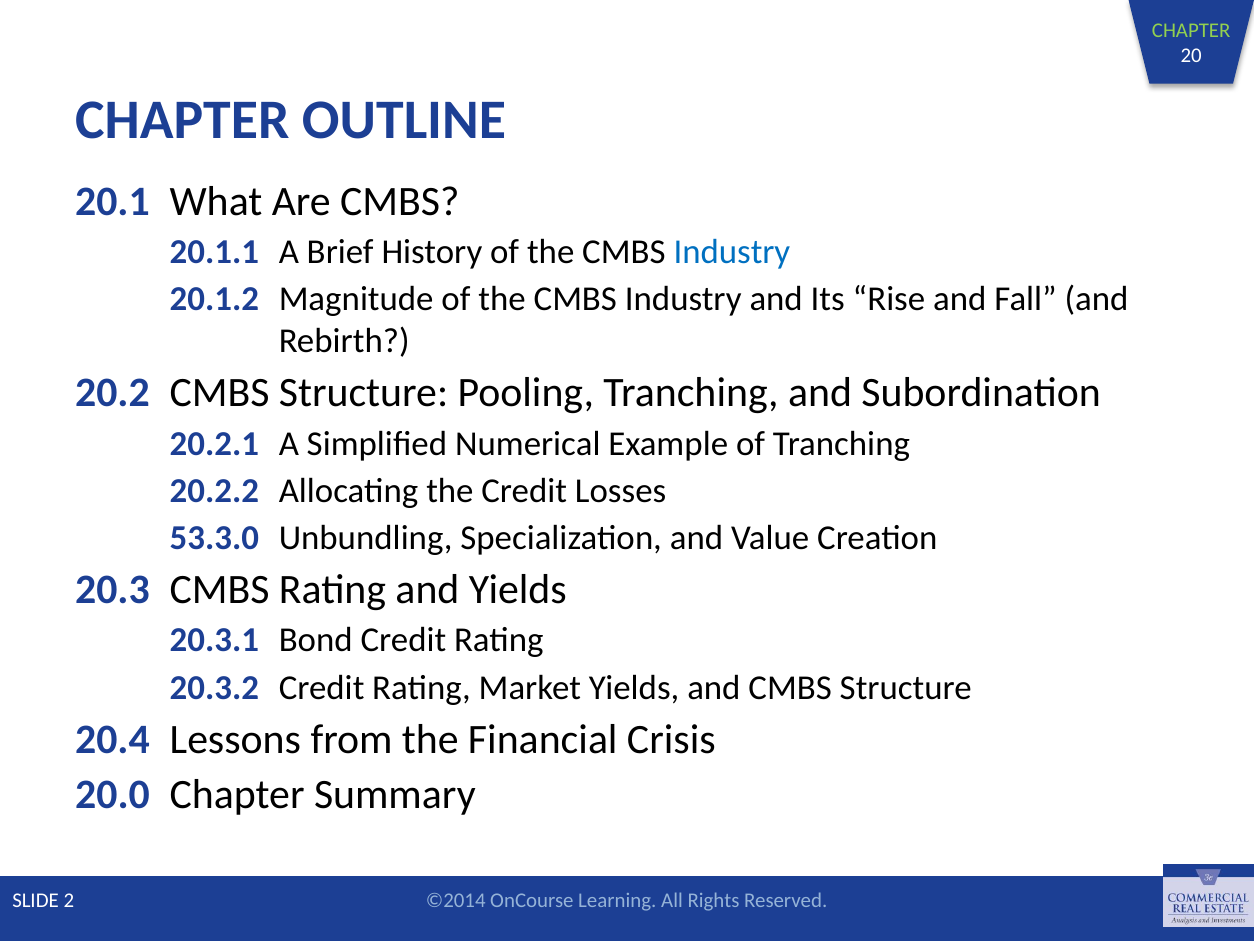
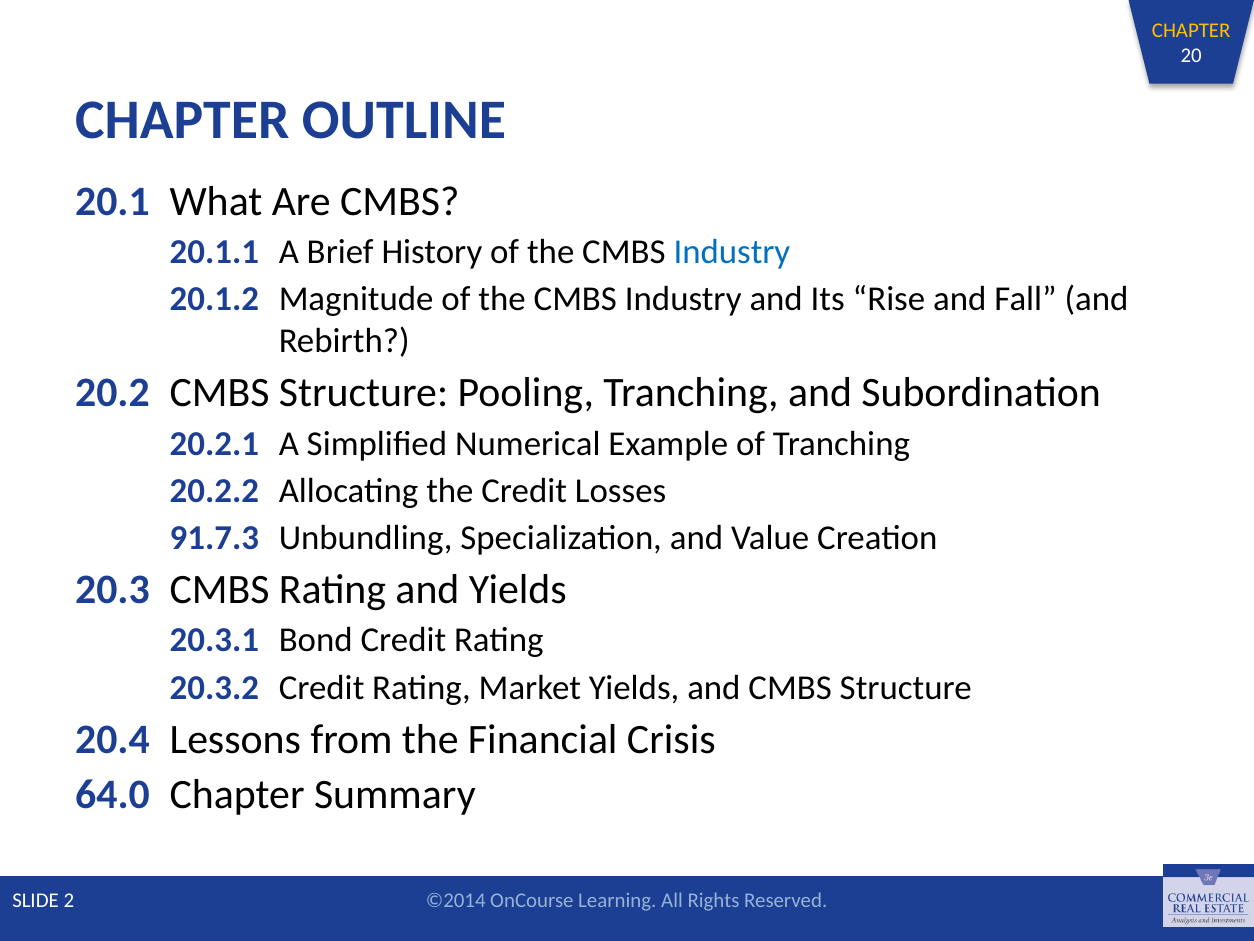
CHAPTER colour: light green -> yellow (1191, 31)
53.3.0: 53.3.0 -> 91.7.3 (214, 538)
20.0: 20.0 -> 64.0 (113, 794)
